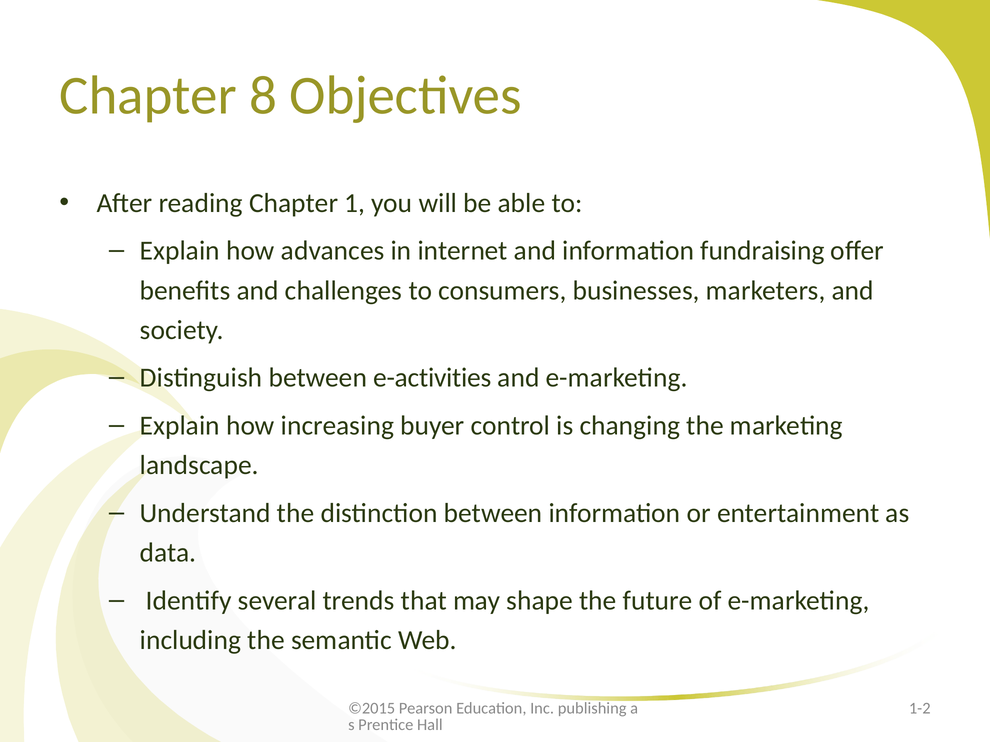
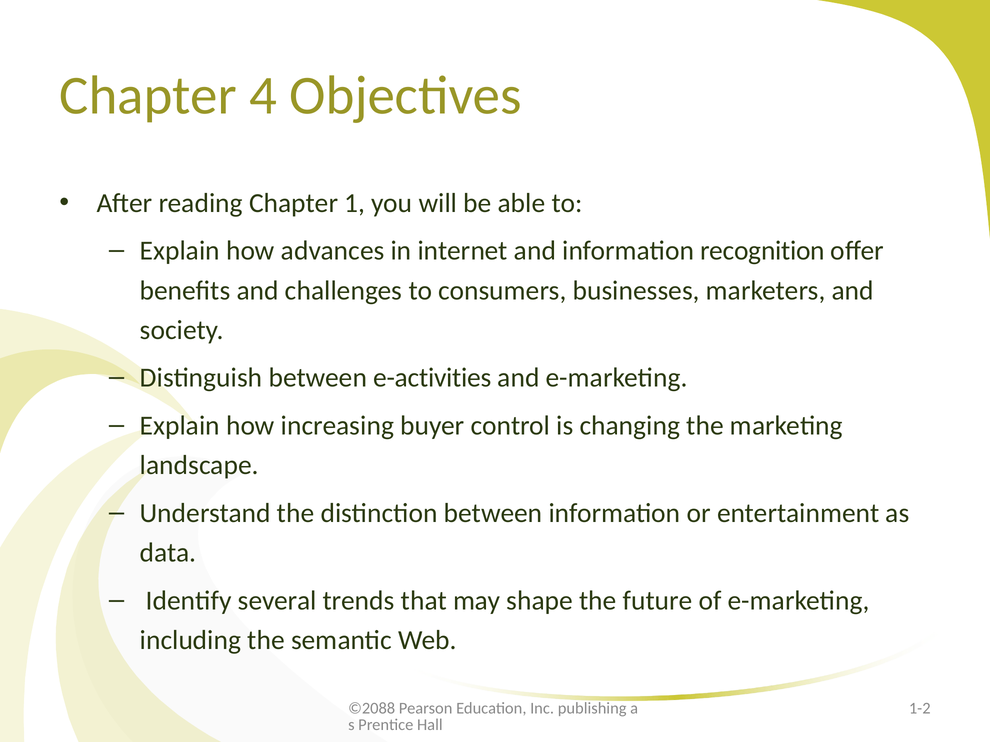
8: 8 -> 4 (263, 95)
fundraising: fundraising -> recognition (762, 251)
©2015: ©2015 -> ©2088 (372, 709)
